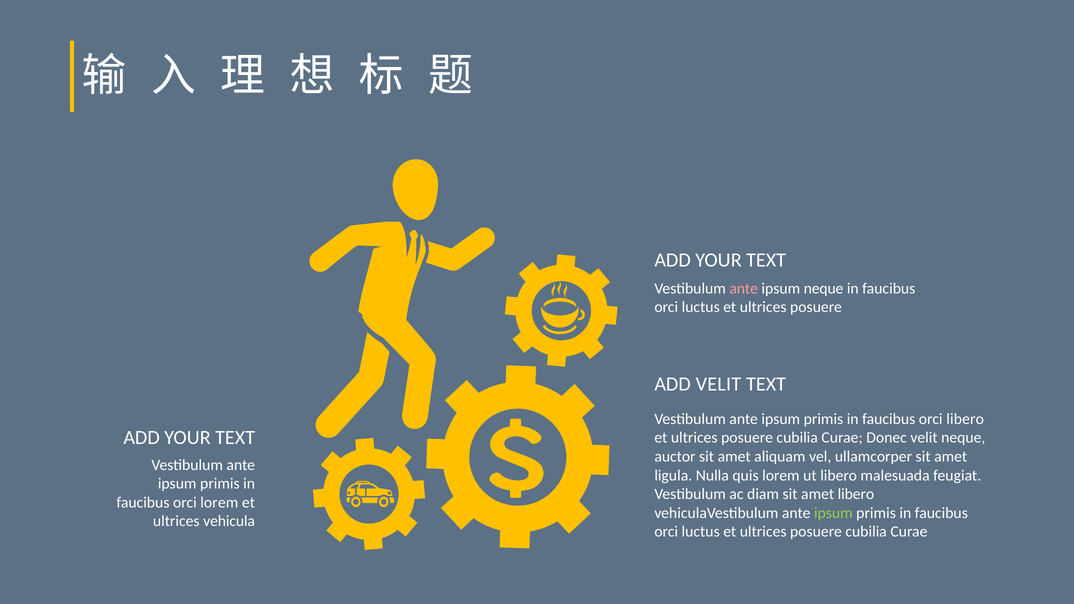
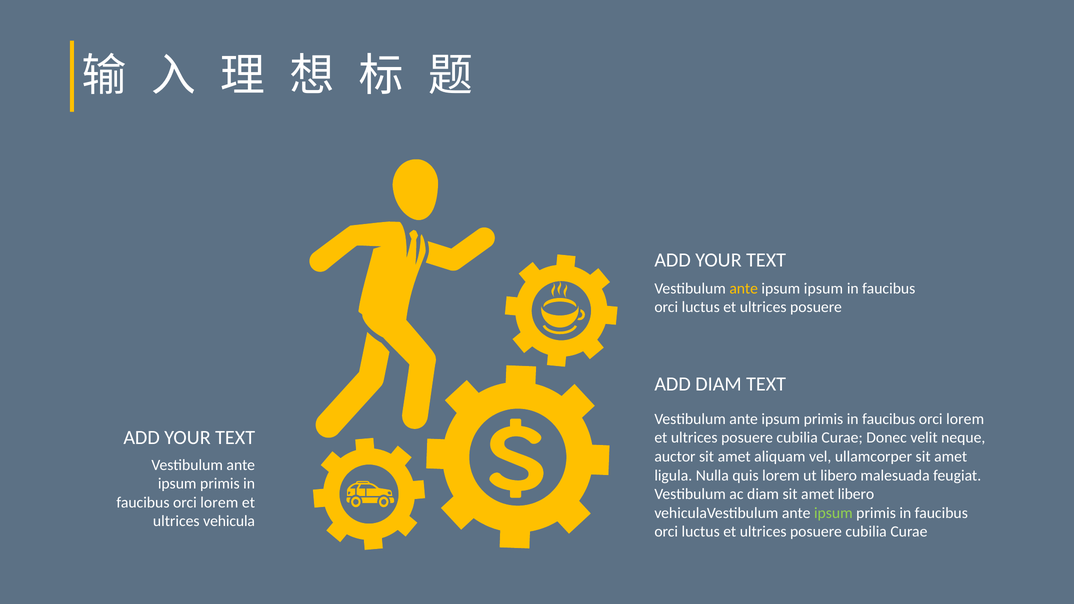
ante colour: pink -> yellow (744, 288)
ipsum neque: neque -> ipsum (823, 288)
ADD VELIT: VELIT -> DIAM (718, 384)
libero: libero -> lorem (965, 419)
